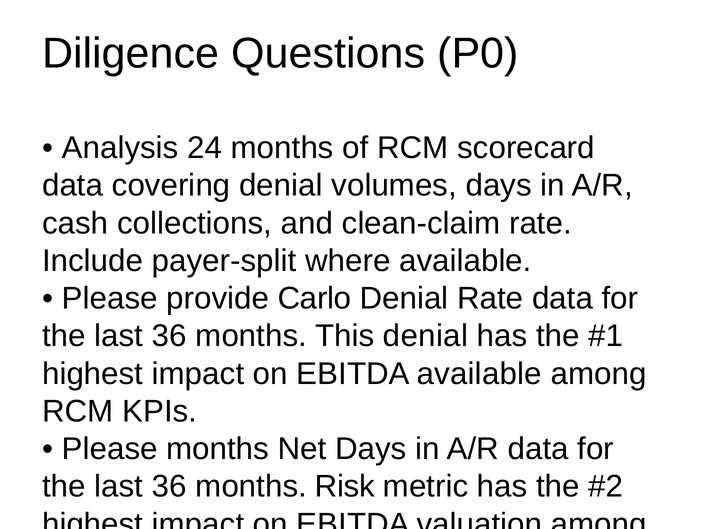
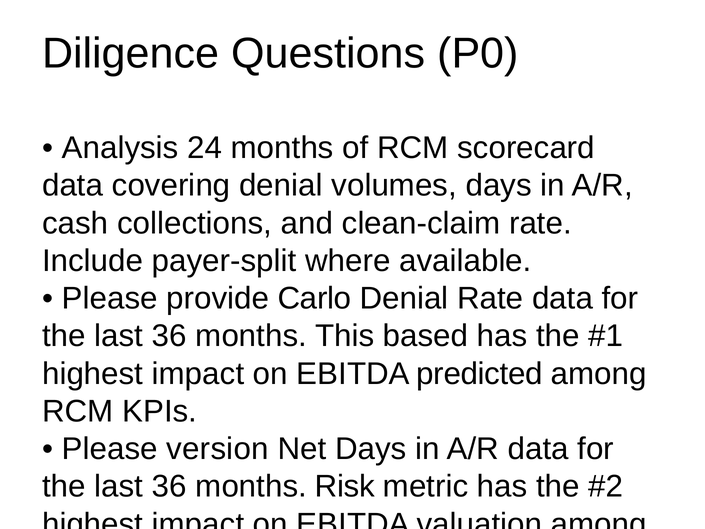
This denial: denial -> based (426, 336)
EBITDA available: available -> predicted (480, 373)
Please months: months -> version (218, 449)
